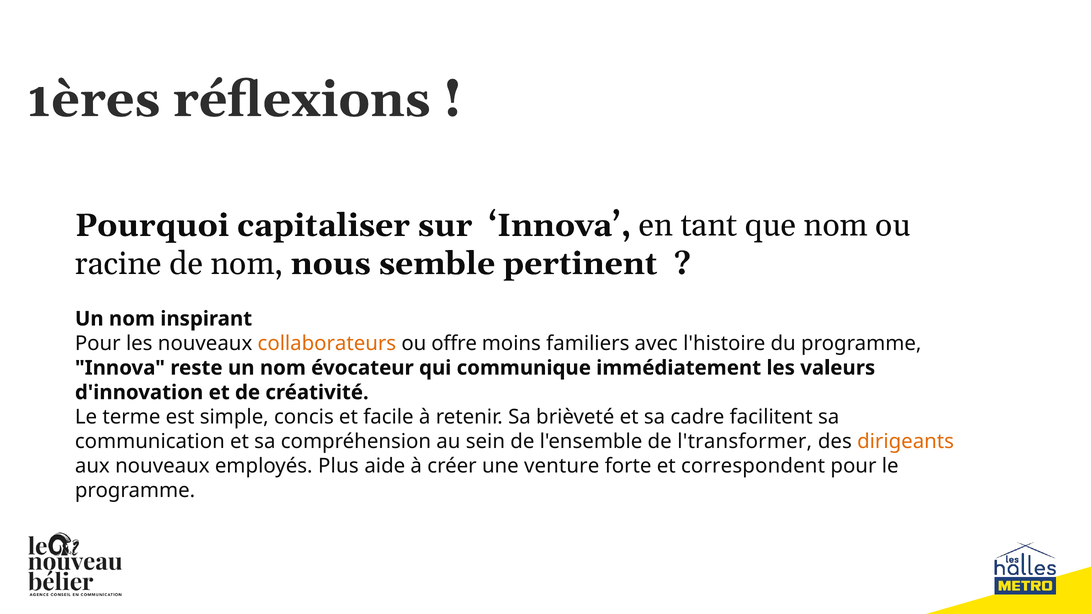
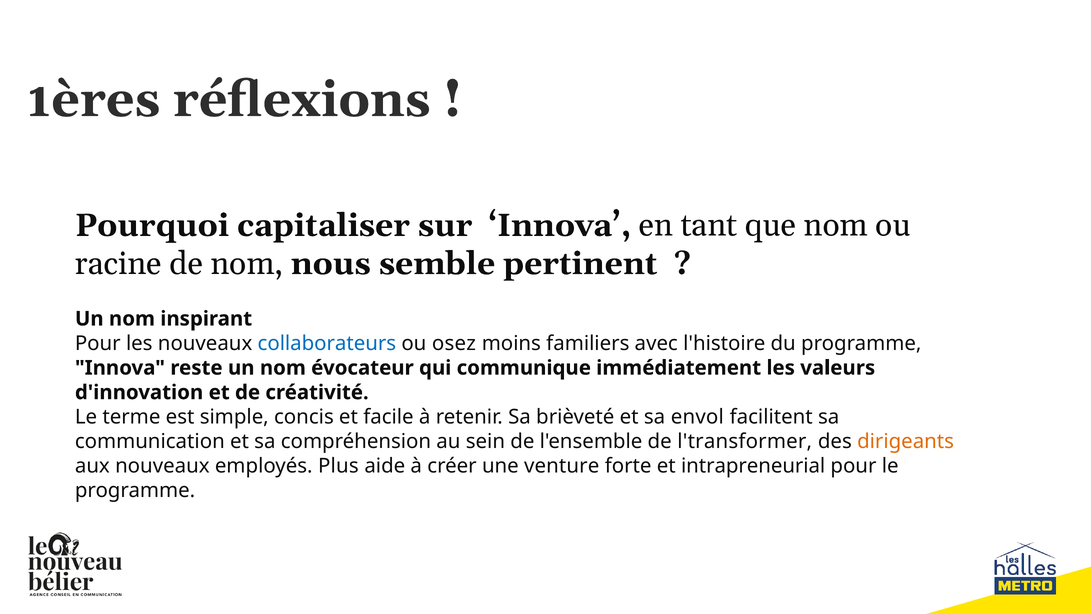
collaborateurs colour: orange -> blue (327, 343)
offre: offre -> osez (454, 343)
cadre: cadre -> envol (697, 417)
correspondent: correspondent -> intrapreneurial (753, 466)
